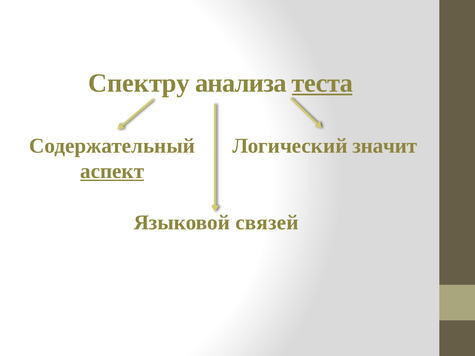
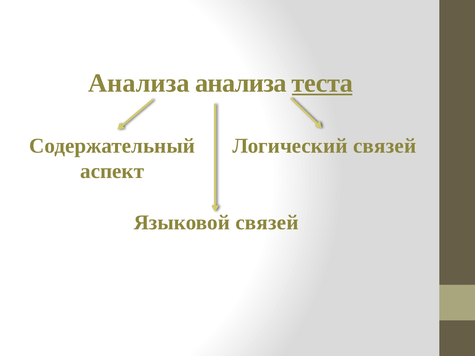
Спектру: Спектру -> Анализа (139, 83)
Логический значит: значит -> связей (385, 146)
аспект underline: present -> none (112, 171)
